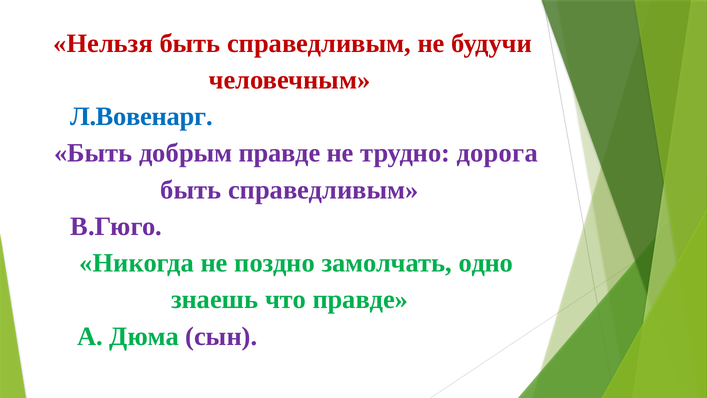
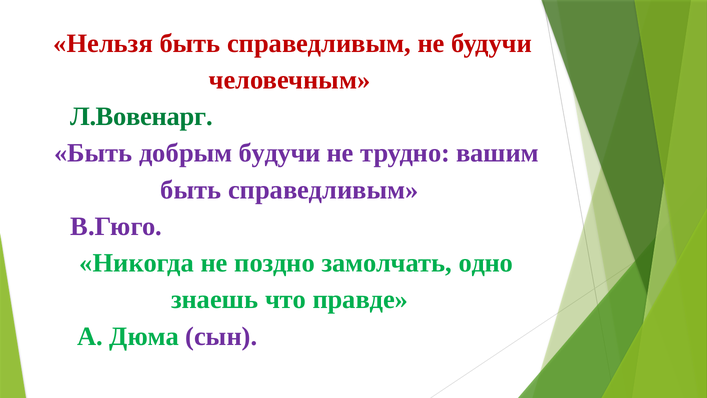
Л.Вовенарг colour: blue -> green (141, 117)
добрым правде: правде -> будучи (280, 153)
дорога: дорога -> вашим (498, 153)
